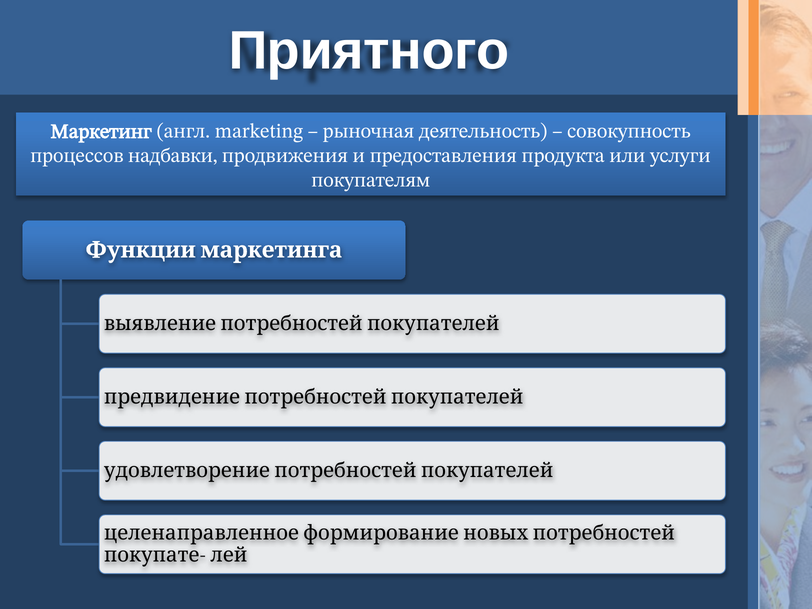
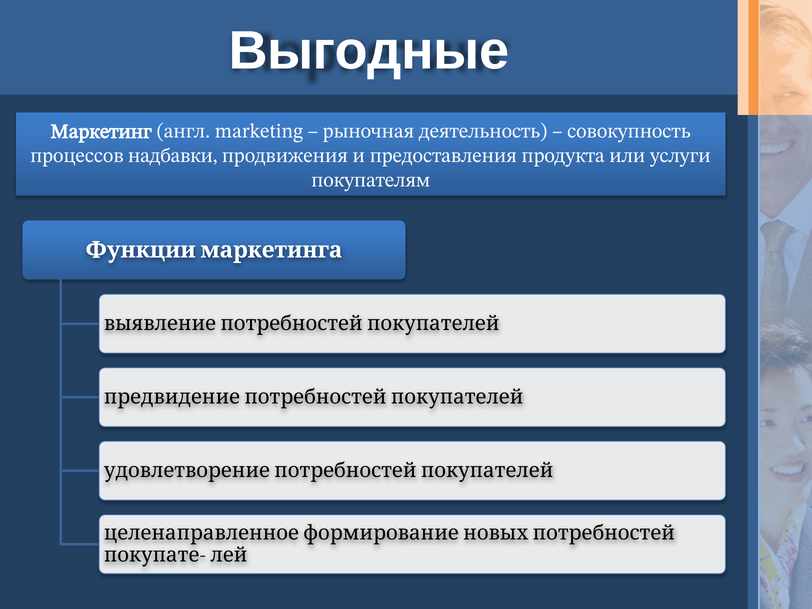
Приятного: Приятного -> Выгодные (369, 51)
